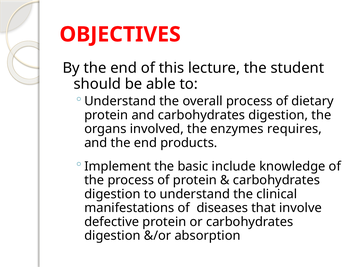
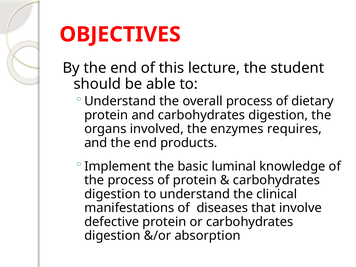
include: include -> luminal (234, 166)
